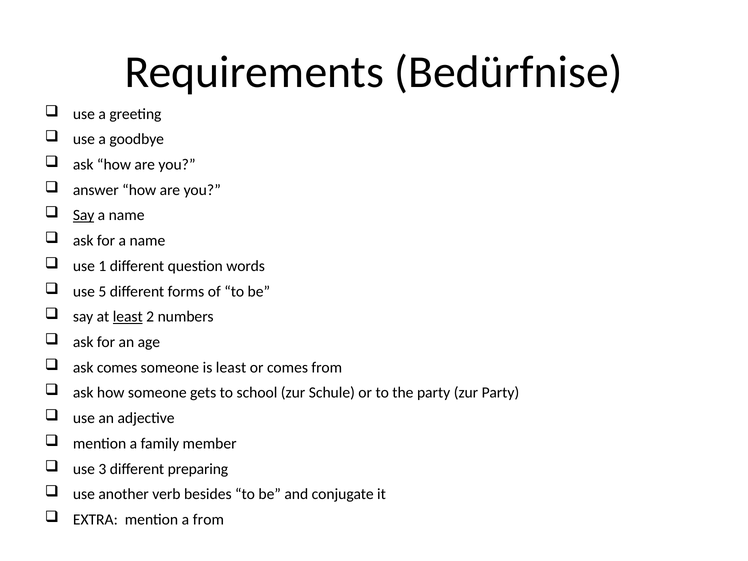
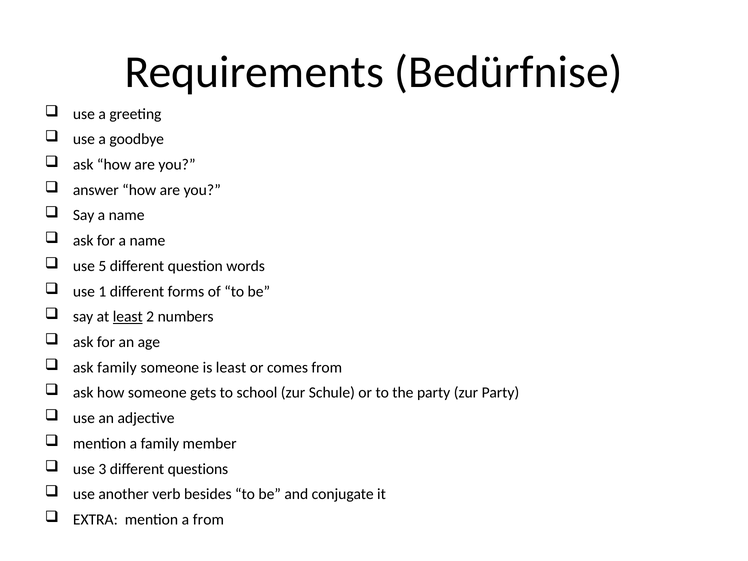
Say underline: present -> none (84, 215)
1: 1 -> 5 (102, 266)
5: 5 -> 1 (102, 291)
ask comes: comes -> family (117, 367)
preparing: preparing -> questions (198, 469)
